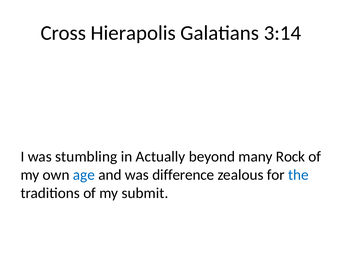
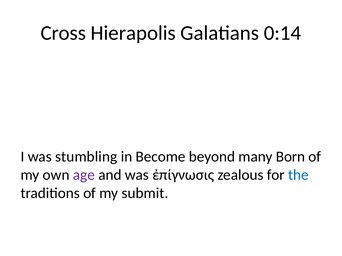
3:14: 3:14 -> 0:14 (282, 33)
Actually: Actually -> Become (161, 157)
Rock: Rock -> Born (291, 157)
age colour: blue -> purple (84, 175)
difference: difference -> ἐπίγνωσις (183, 175)
